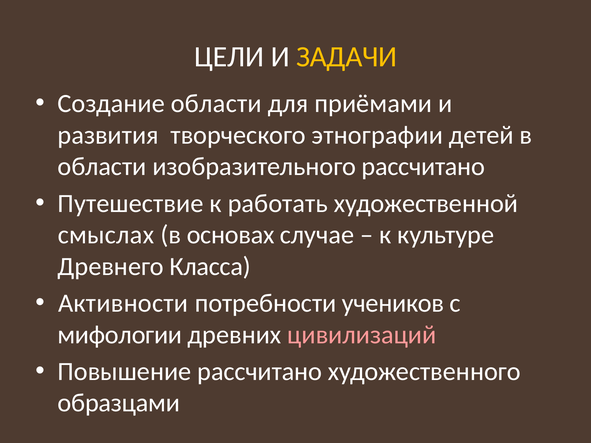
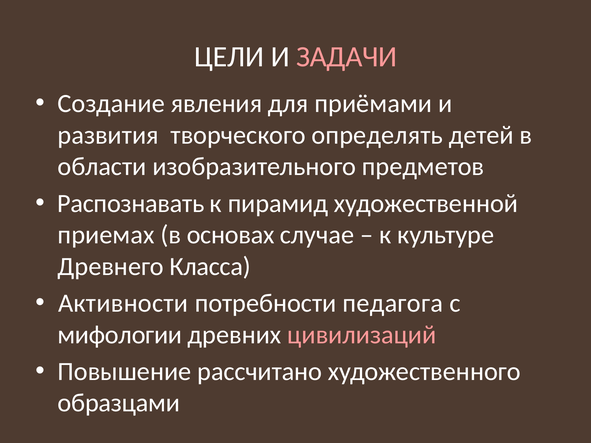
ЗАДАЧИ colour: yellow -> pink (347, 57)
Создание области: области -> явления (217, 104)
этнографии: этнографии -> определять (377, 135)
изобразительного рассчитано: рассчитано -> предметов (423, 167)
Путешествие: Путешествие -> Распознавать (131, 204)
работать: работать -> пирамид (278, 204)
смыслах: смыслах -> приемах (106, 235)
учеников: учеников -> педагога (393, 303)
